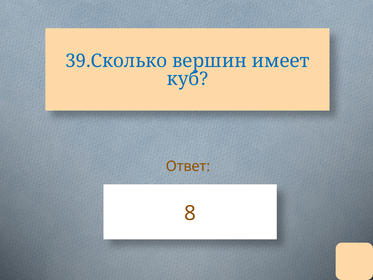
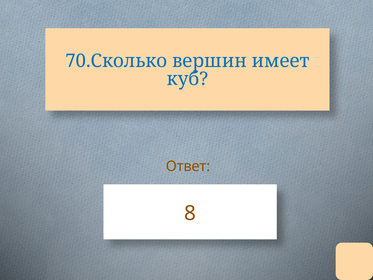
39.Сколько: 39.Сколько -> 70.Сколько (116, 61)
